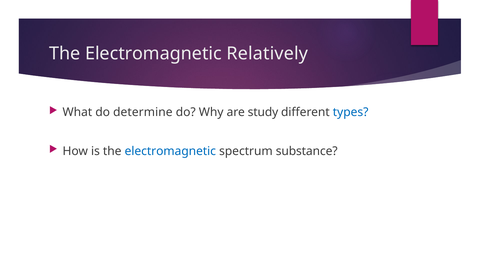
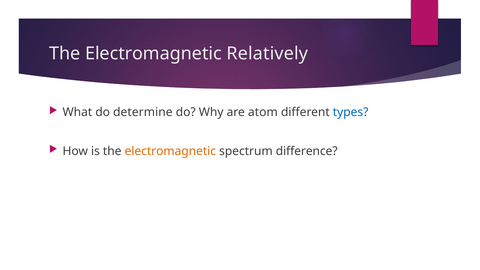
study: study -> atom (263, 112)
electromagnetic colour: blue -> orange (170, 151)
substance: substance -> difference (307, 151)
